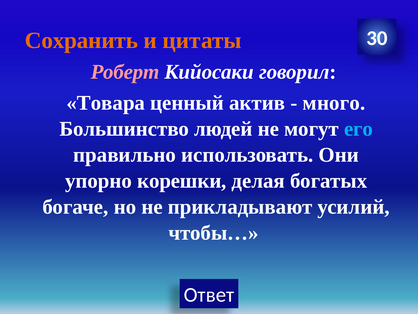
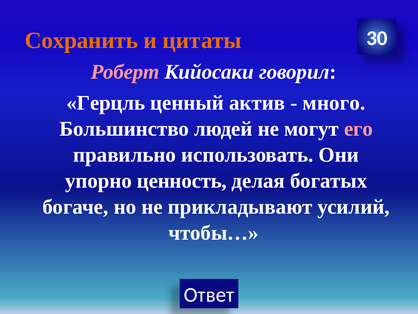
Товара: Товара -> Герцль (106, 103)
его colour: light blue -> pink (359, 129)
корешки: корешки -> ценность (182, 180)
